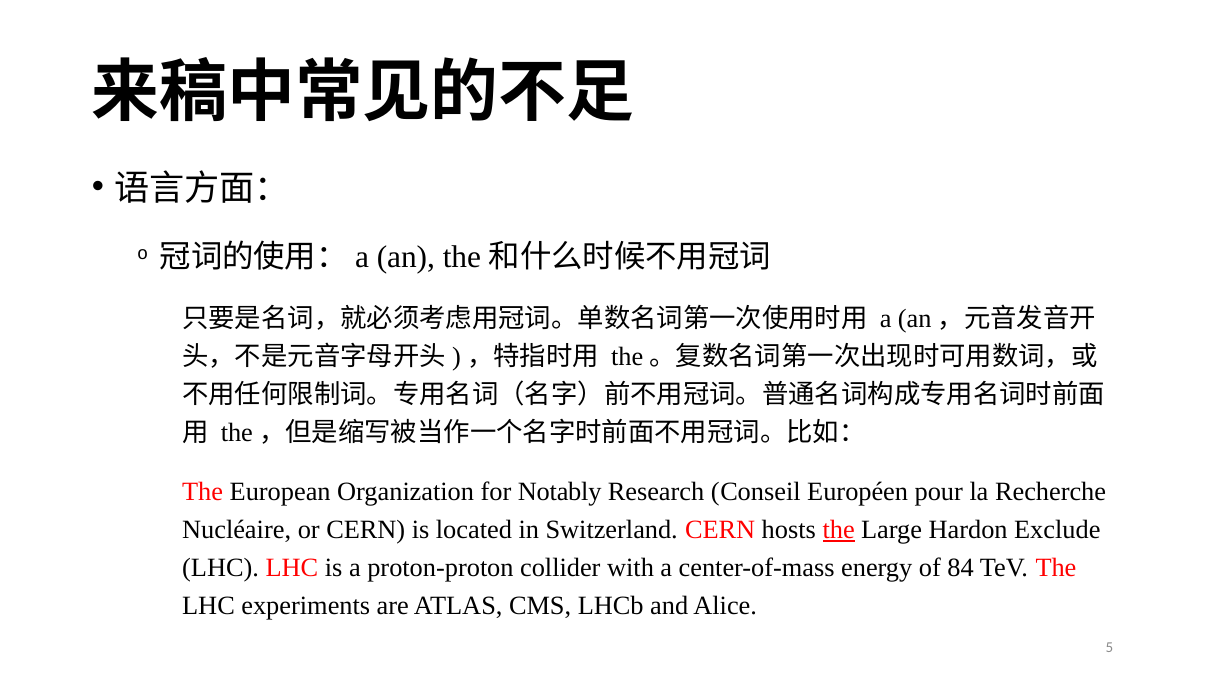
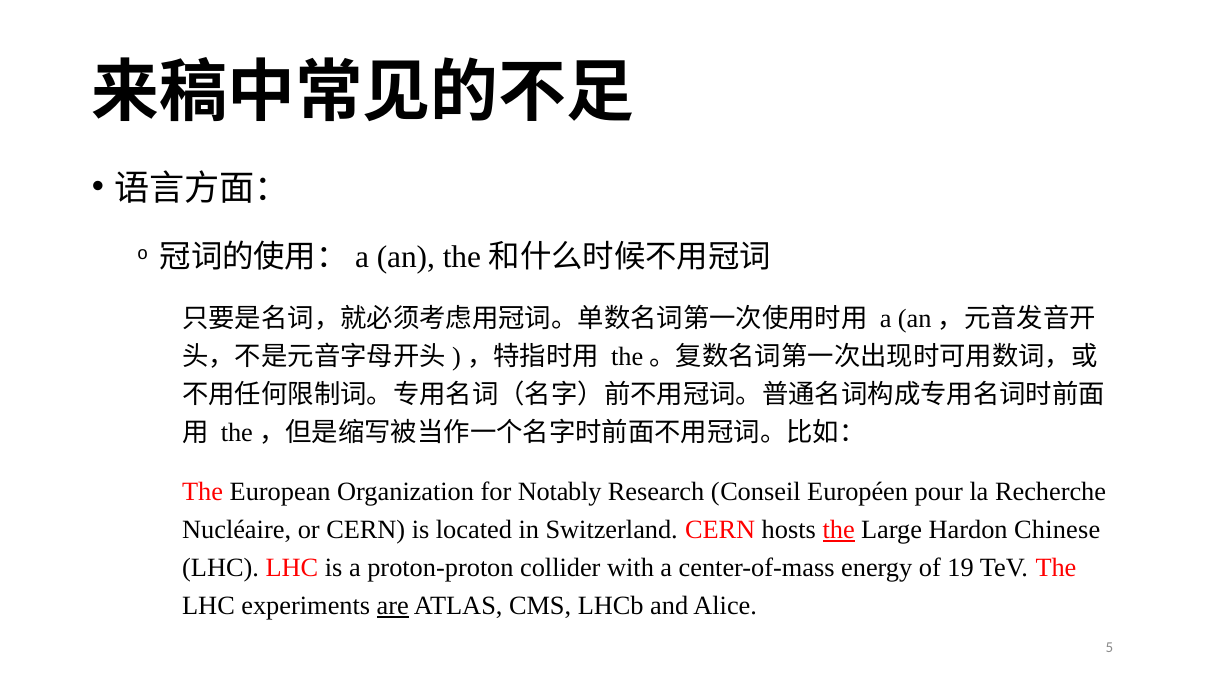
Exclude: Exclude -> Chinese (1057, 530)
84: 84 -> 19 (961, 568)
are underline: none -> present (393, 606)
